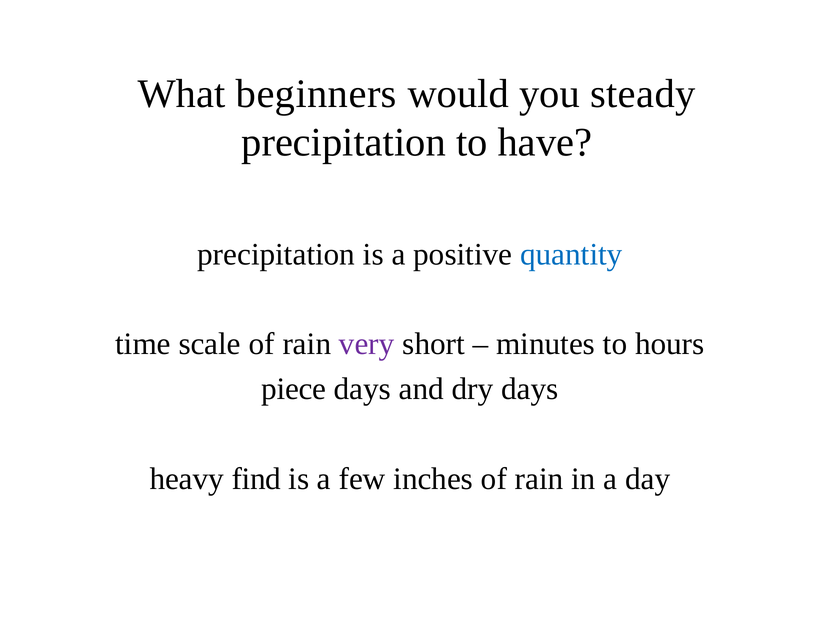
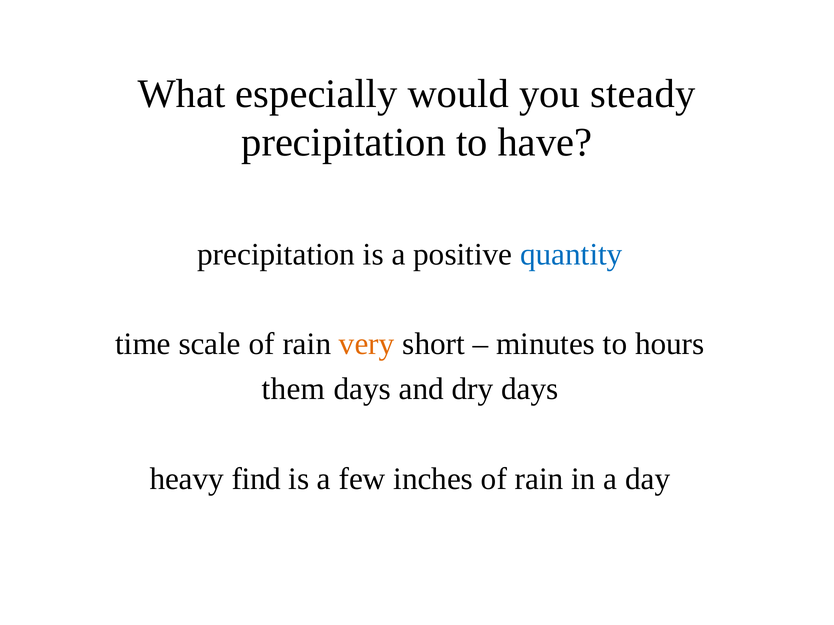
beginners: beginners -> especially (316, 94)
very colour: purple -> orange (367, 344)
piece: piece -> them (293, 389)
